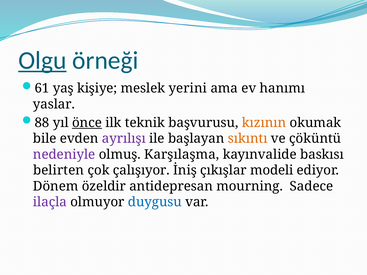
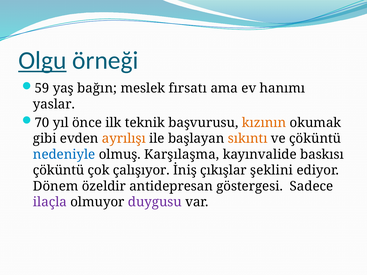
61: 61 -> 59 (42, 88)
kişiye: kişiye -> bağın (97, 88)
yerini: yerini -> fırsatı (188, 88)
88: 88 -> 70 (42, 123)
önce underline: present -> none (87, 123)
bile: bile -> gibi (45, 139)
ayrılışı colour: purple -> orange (124, 139)
nedeniyle colour: purple -> blue (64, 155)
belirten: belirten -> çöküntü (59, 170)
modeli: modeli -> şeklini (272, 170)
mourning: mourning -> göstergesi (250, 186)
duygusu colour: blue -> purple (155, 202)
